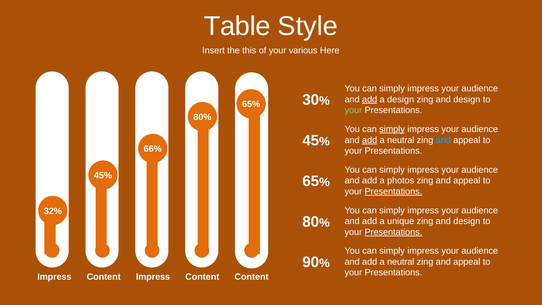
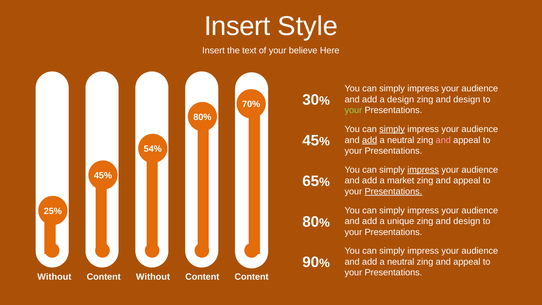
Table: Table -> Insert (237, 26)
this: this -> text (249, 51)
various: various -> believe (303, 51)
add underline: present -> none (370, 99)
65%: 65% -> 70% (251, 104)
and colour: light blue -> pink (443, 140)
66%: 66% -> 54% (153, 149)
impress underline: none -> present (423, 170)
photos: photos -> market (401, 181)
32%: 32% -> 25% (53, 211)
Presentations underline: present -> none (393, 232)
Impress: Impress -> Without (54, 277)
Content Impress: Impress -> Without (153, 277)
